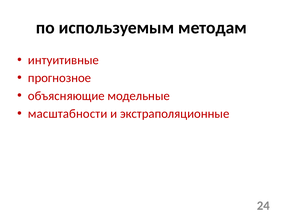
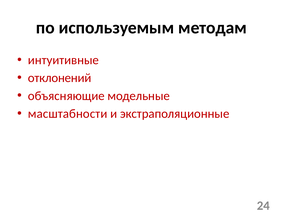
прогнозное: прогнозное -> отклонений (60, 78)
